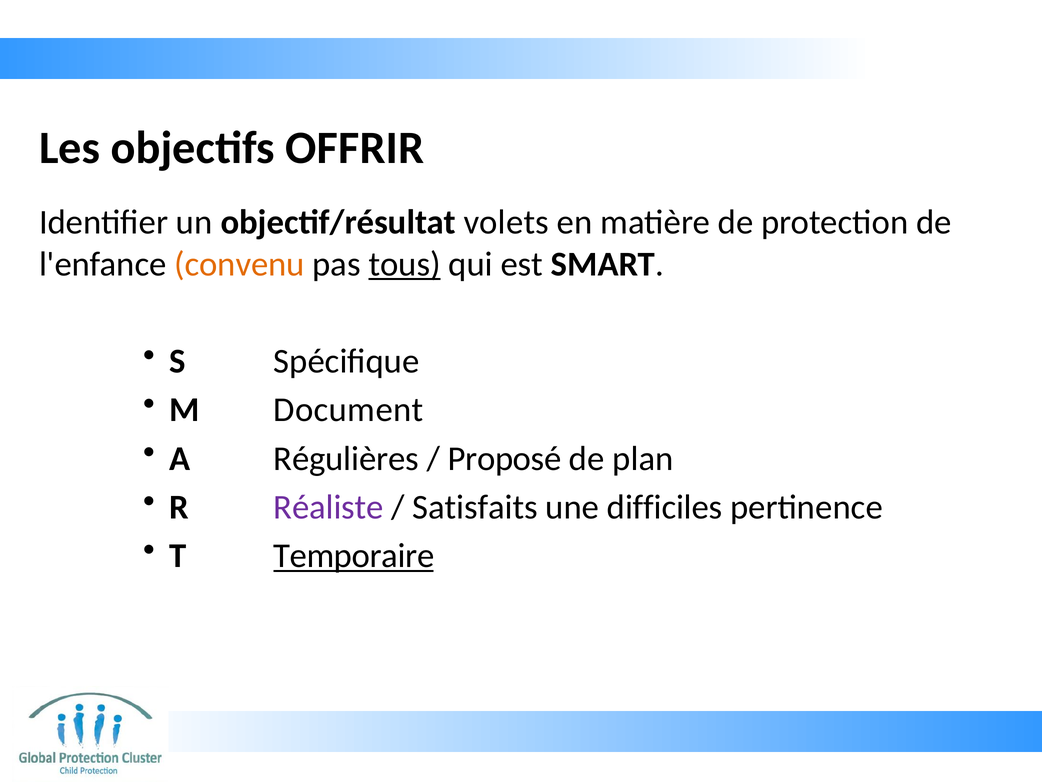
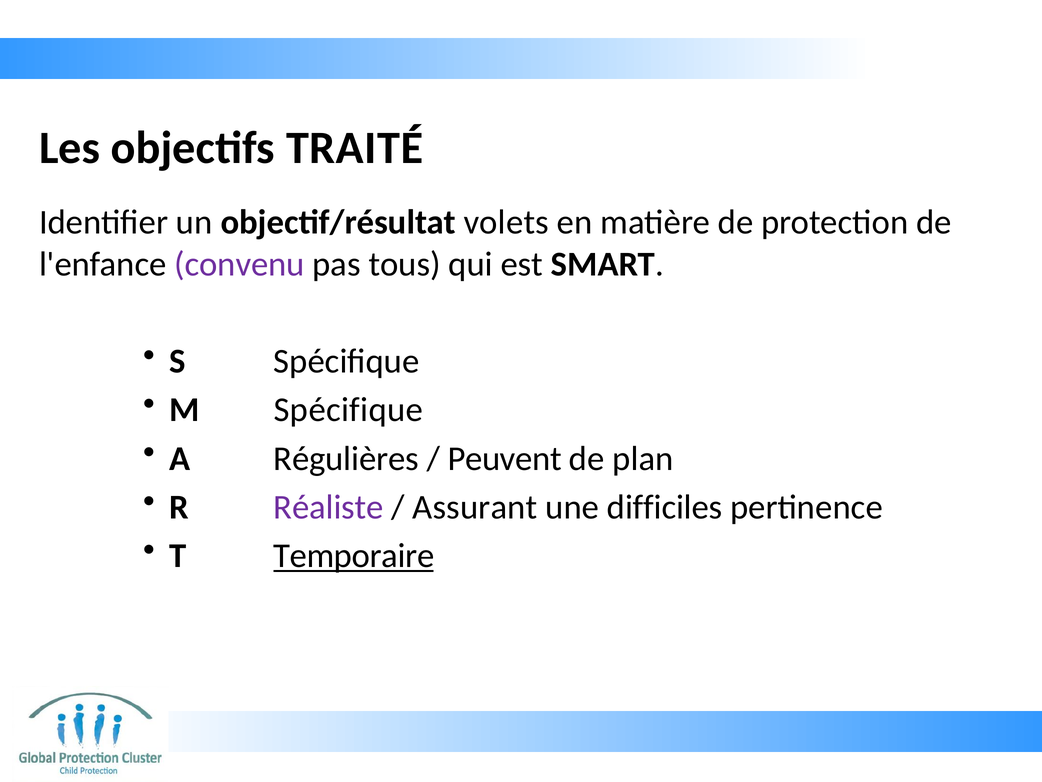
OFFRIR: OFFRIR -> TRAITÉ (355, 148)
convenu colour: orange -> purple (240, 264)
tous underline: present -> none (405, 264)
M Document: Document -> Spécifique (348, 410)
Proposé: Proposé -> Peuvent (505, 458)
Satisfaits: Satisfaits -> Assurant (475, 507)
